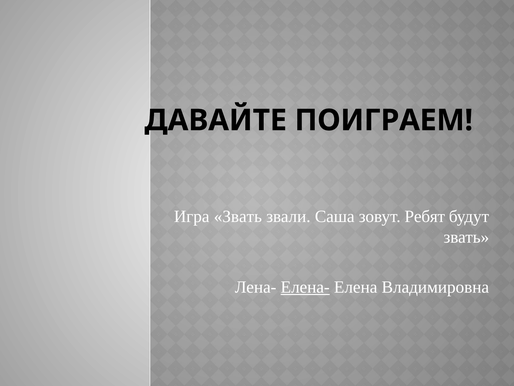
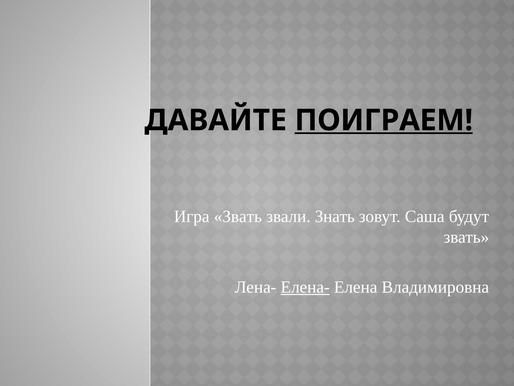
ПОИГРАЕМ underline: none -> present (384, 120)
Саша: Саша -> Знать (335, 216)
Ребят: Ребят -> Саша (425, 216)
